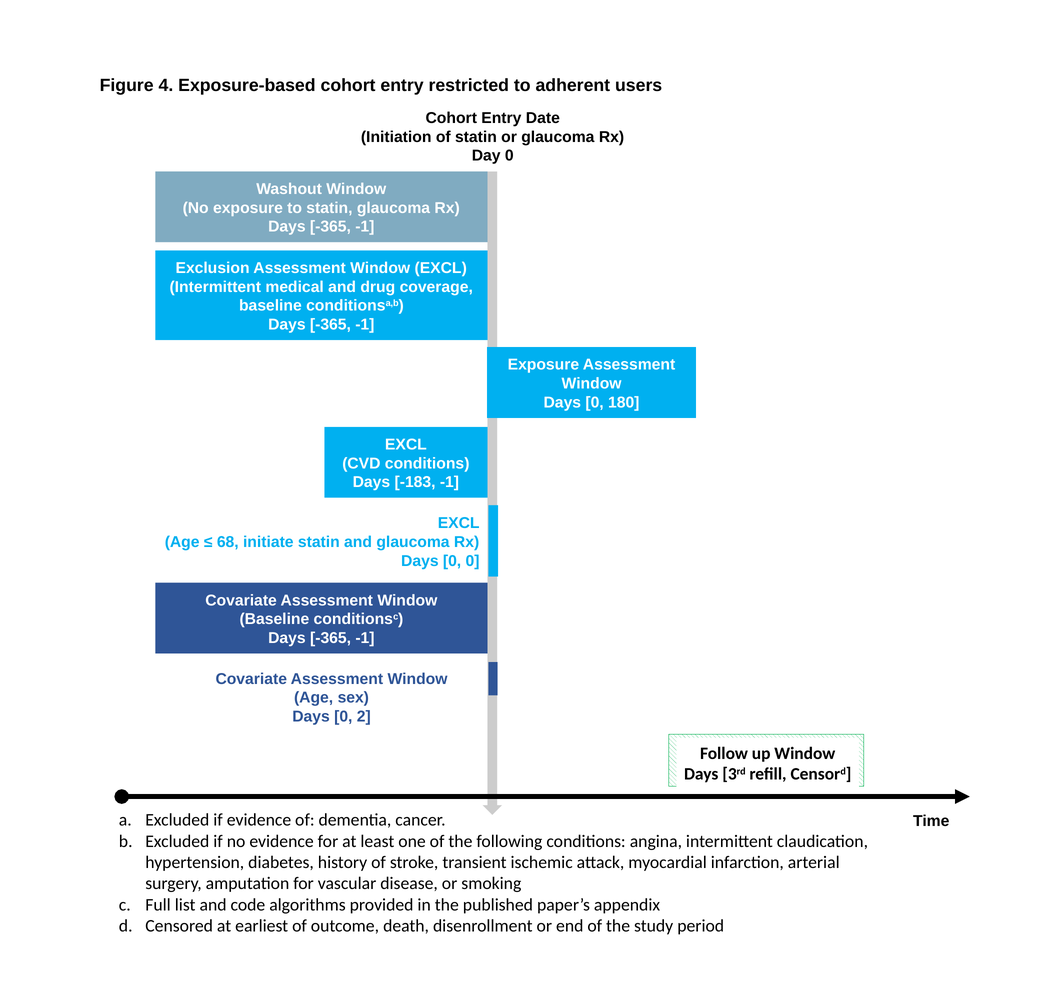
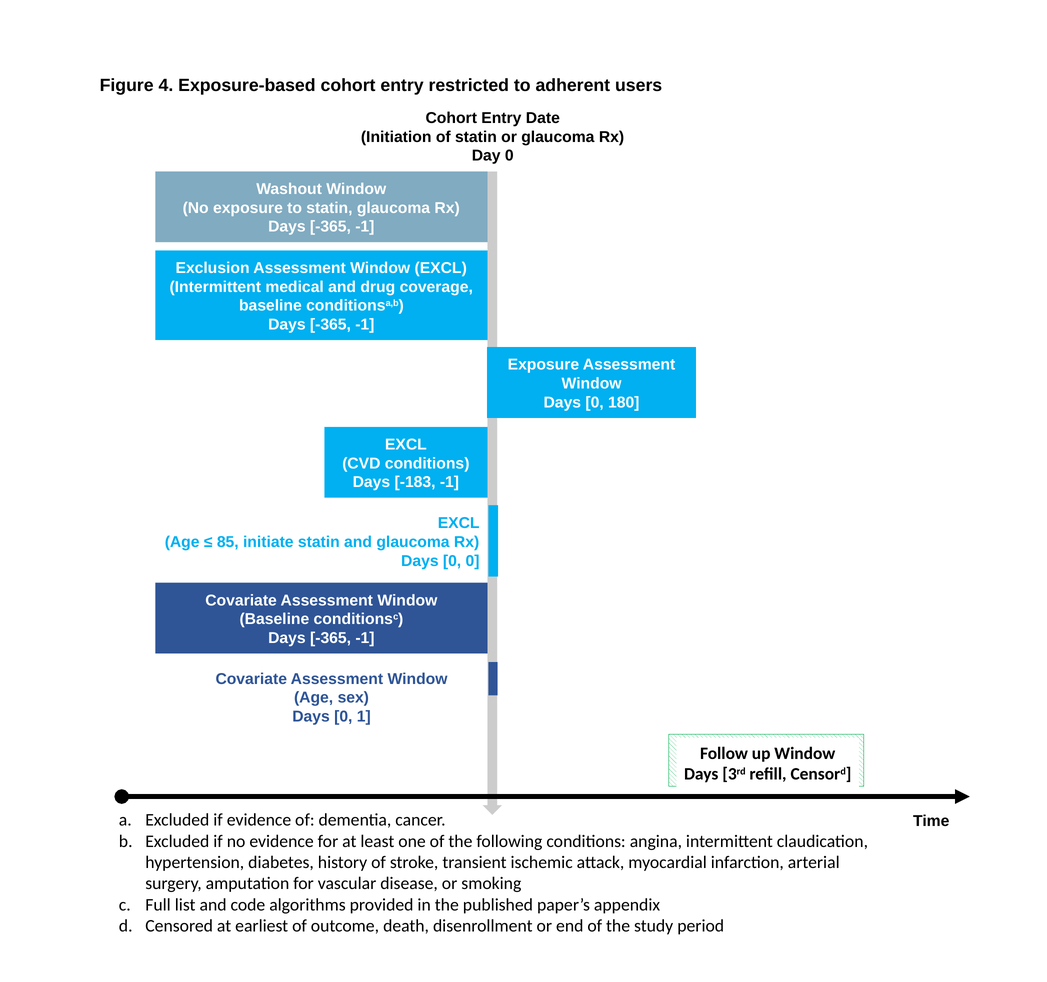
68: 68 -> 85 (228, 542)
2: 2 -> 1 (364, 716)
